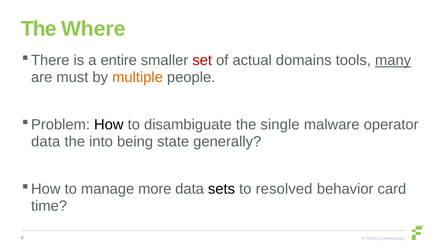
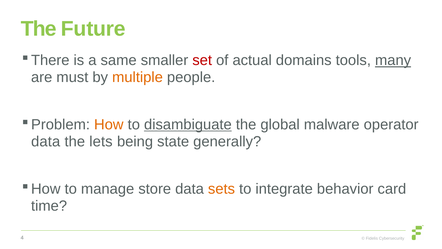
Where: Where -> Future (93, 29)
entire: entire -> same (119, 60)
How colour: black -> orange (109, 125)
disambiguate underline: none -> present (188, 125)
single: single -> global (280, 125)
into: into -> lets (101, 141)
more: more -> store (155, 189)
sets colour: black -> orange (221, 189)
resolved: resolved -> integrate (284, 189)
